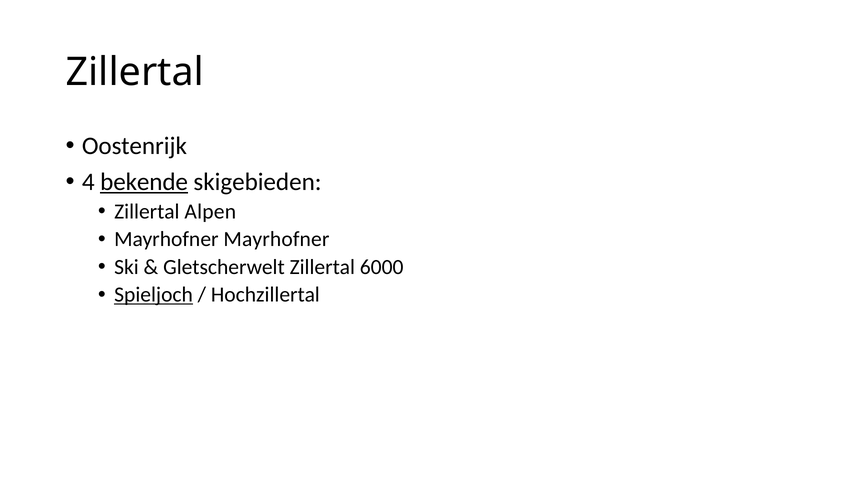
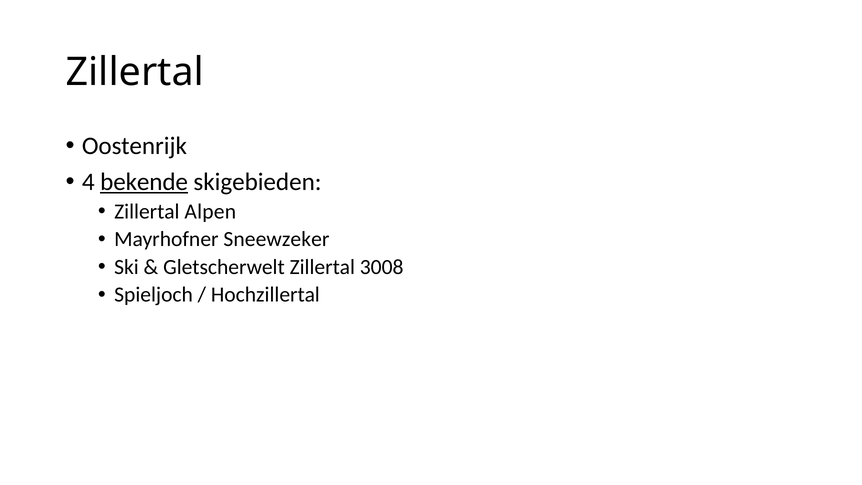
Mayrhofner Mayrhofner: Mayrhofner -> Sneewzeker (276, 239)
6000: 6000 -> 3008 (382, 267)
Spieljoch underline: present -> none (154, 295)
